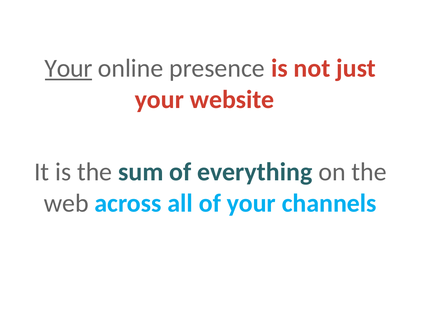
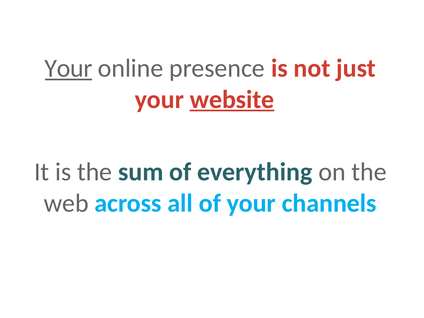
website underline: none -> present (232, 99)
